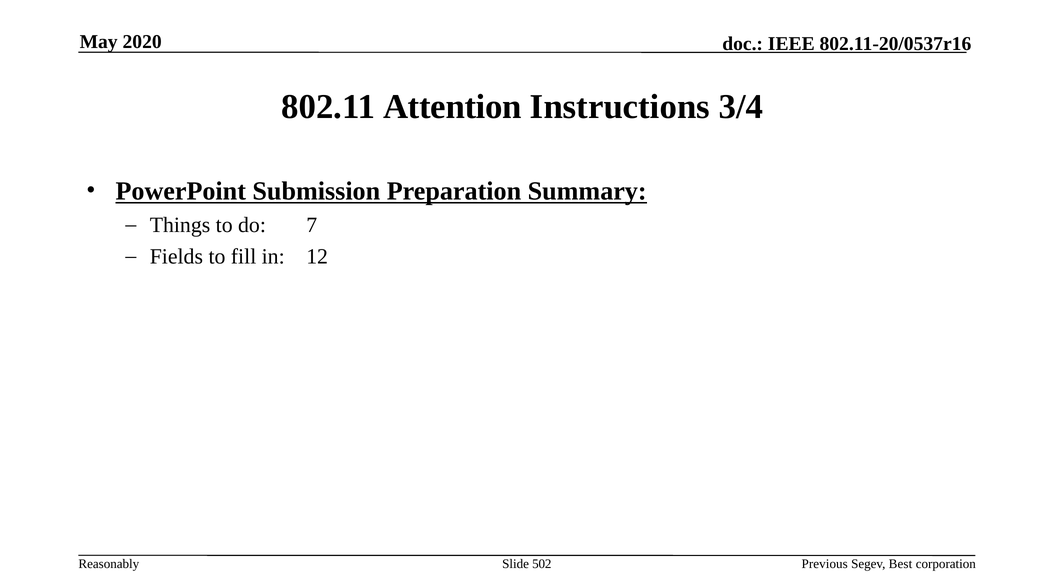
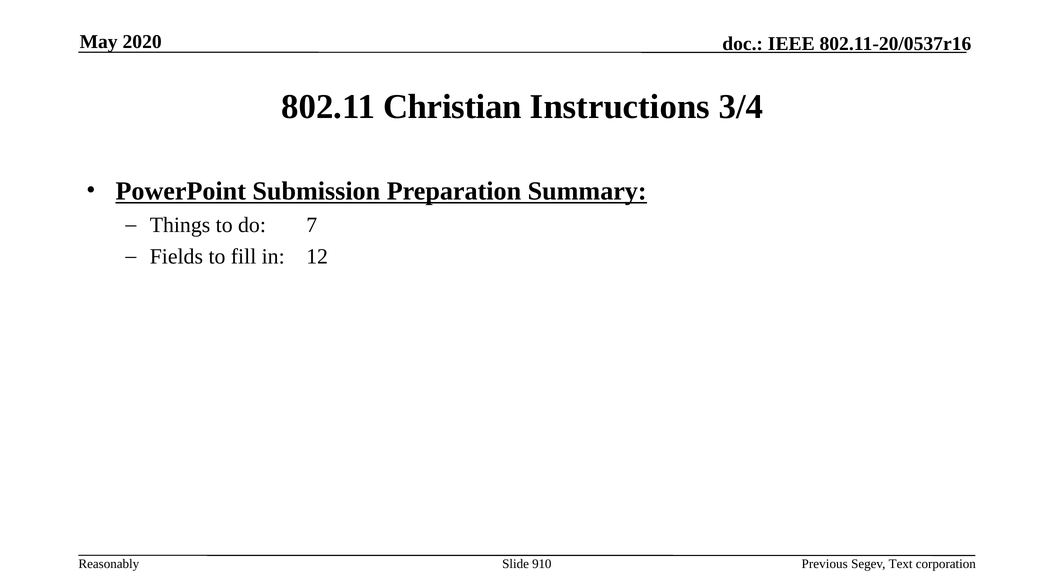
Attention: Attention -> Christian (452, 107)
502: 502 -> 910 (542, 564)
Best: Best -> Text (901, 564)
